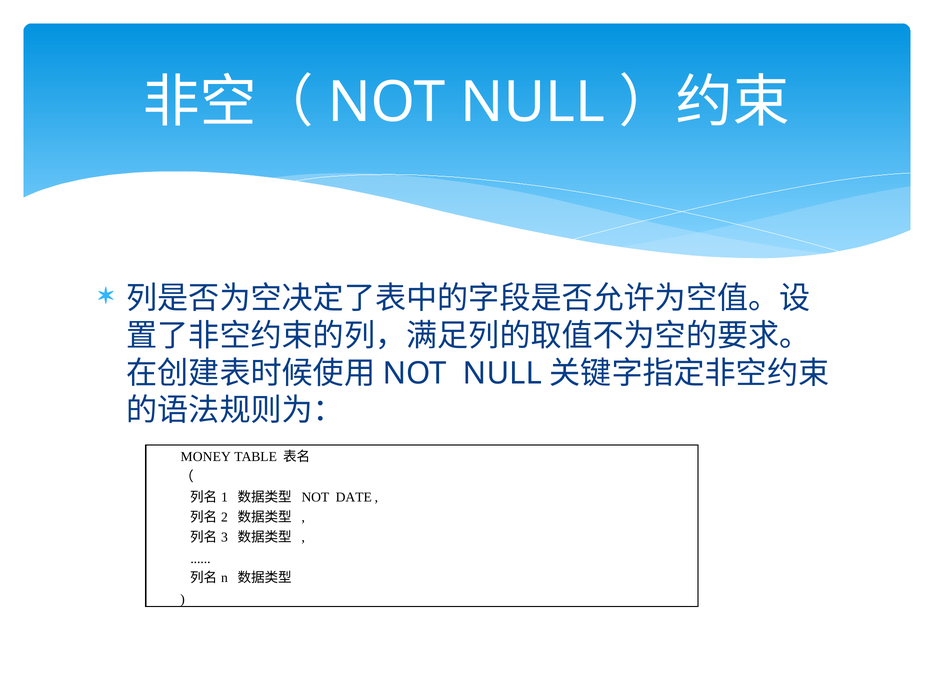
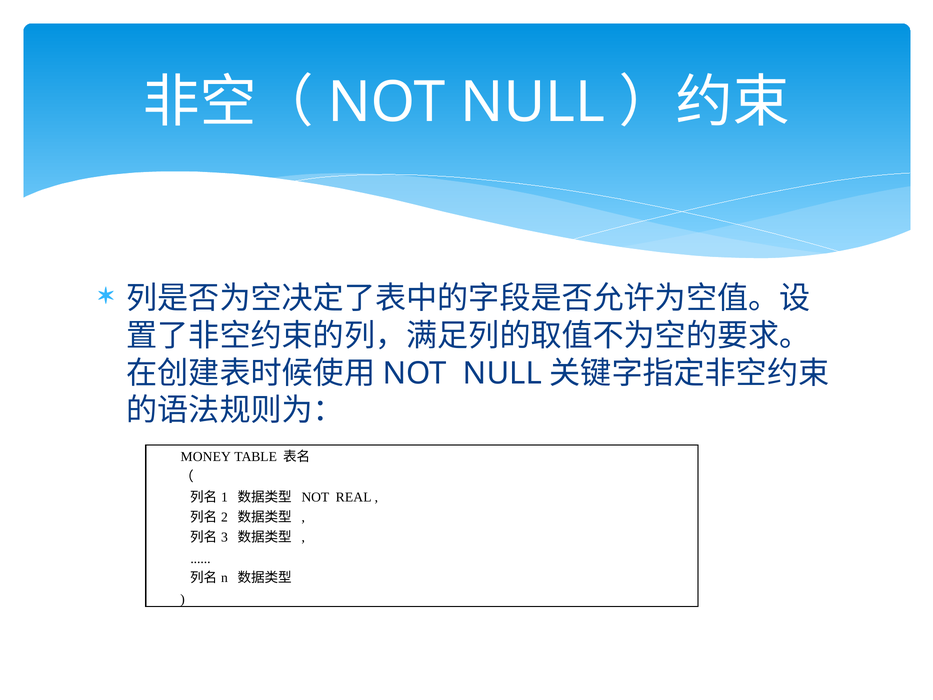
DATE: DATE -> REAL (354, 497)
